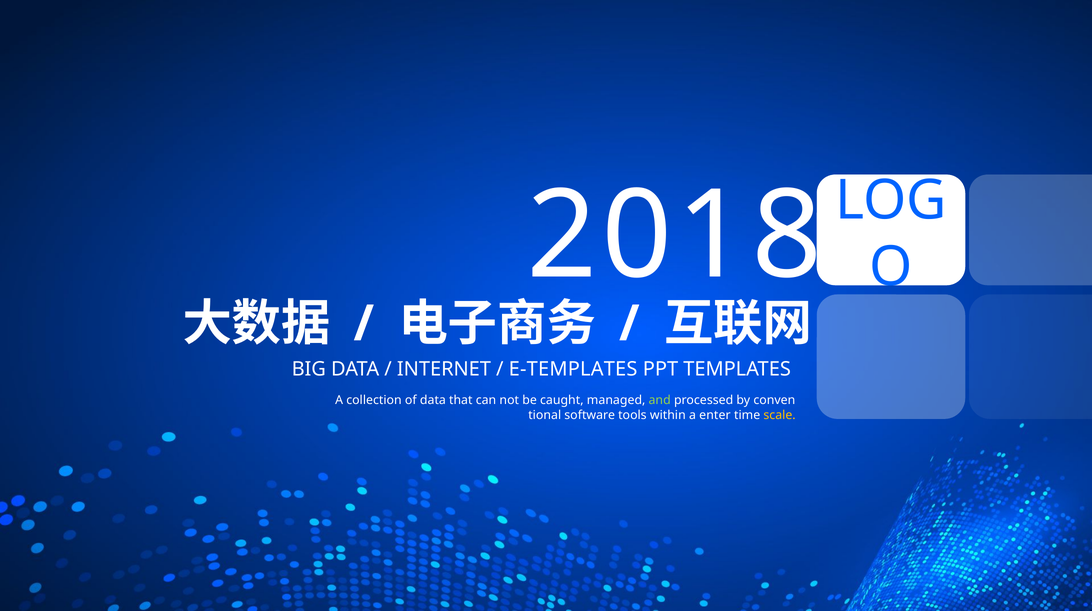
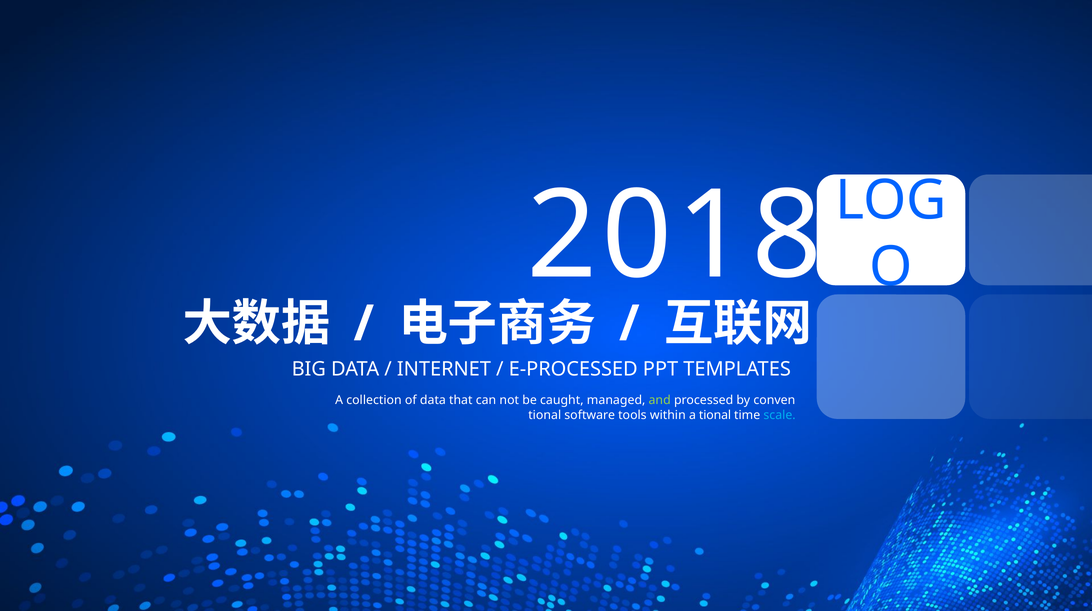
E-TEMPLATES: E-TEMPLATES -> E-PROCESSED (573, 370)
a enter: enter -> tional (715, 416)
scale colour: yellow -> light blue (780, 416)
